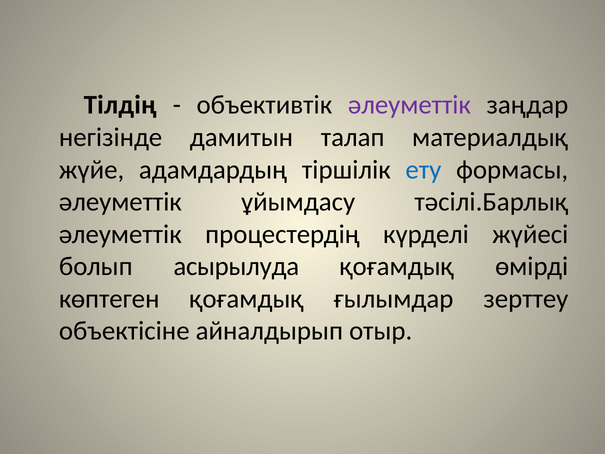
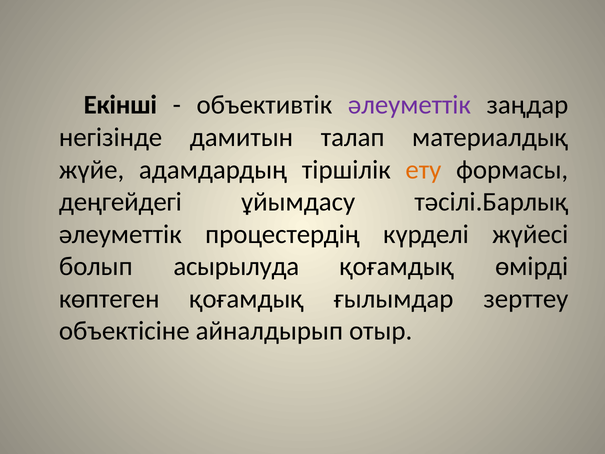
Тілдің: Тілдің -> Екінші (120, 105)
ету colour: blue -> orange (423, 170)
әлеуметтiк: әлеуметтiк -> деңгейдегі (120, 202)
